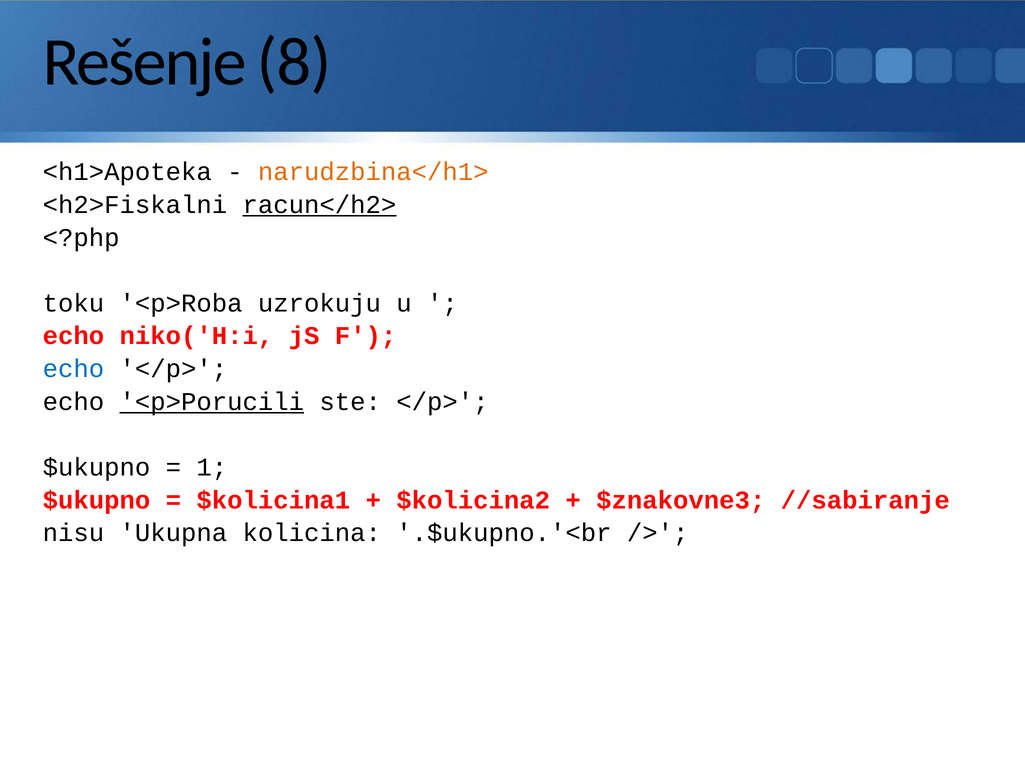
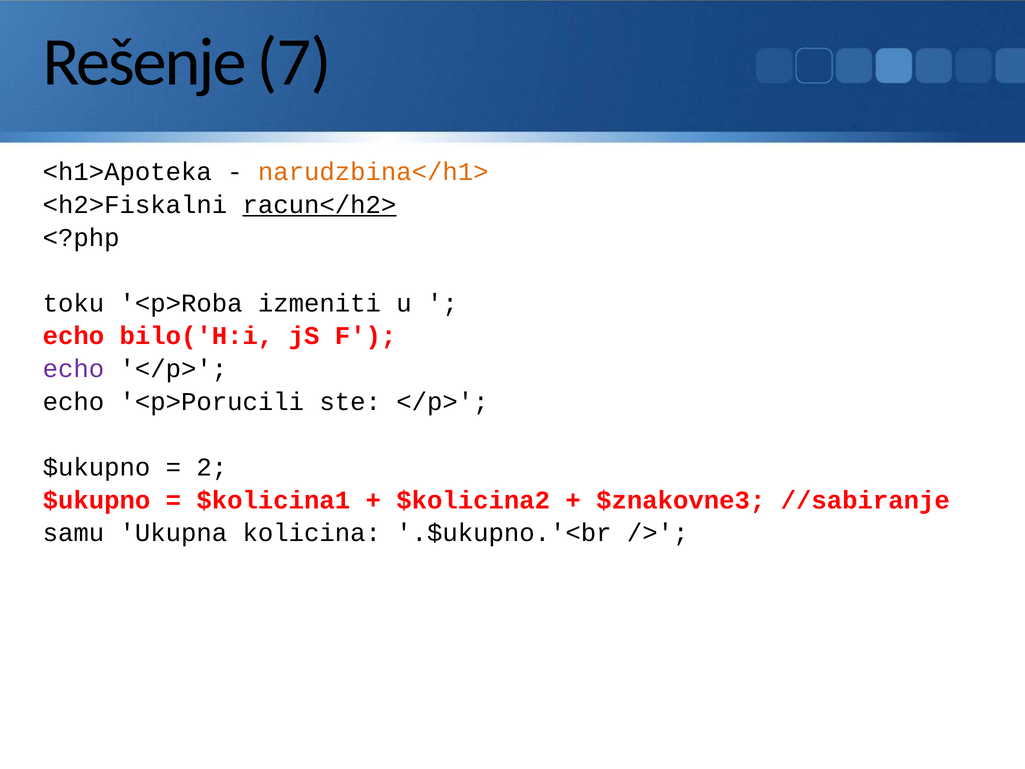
8: 8 -> 7 (294, 62)
uzrokuju: uzrokuju -> izmeniti (319, 303)
niko('H:i: niko('H:i -> bilo('H:i (196, 336)
echo colour: blue -> purple (73, 369)
<p>Porucili underline: present -> none (212, 402)
1: 1 -> 2 (212, 467)
nisu: nisu -> samu (73, 533)
